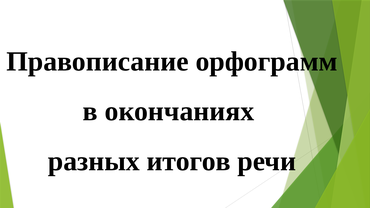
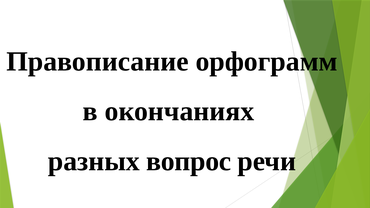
итогов: итогов -> вопрос (189, 161)
